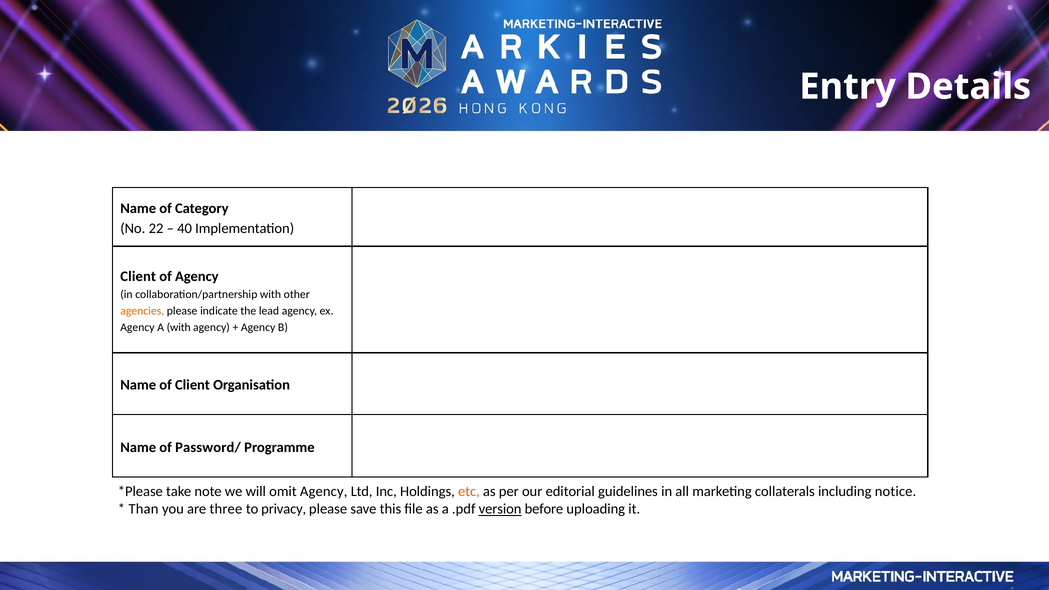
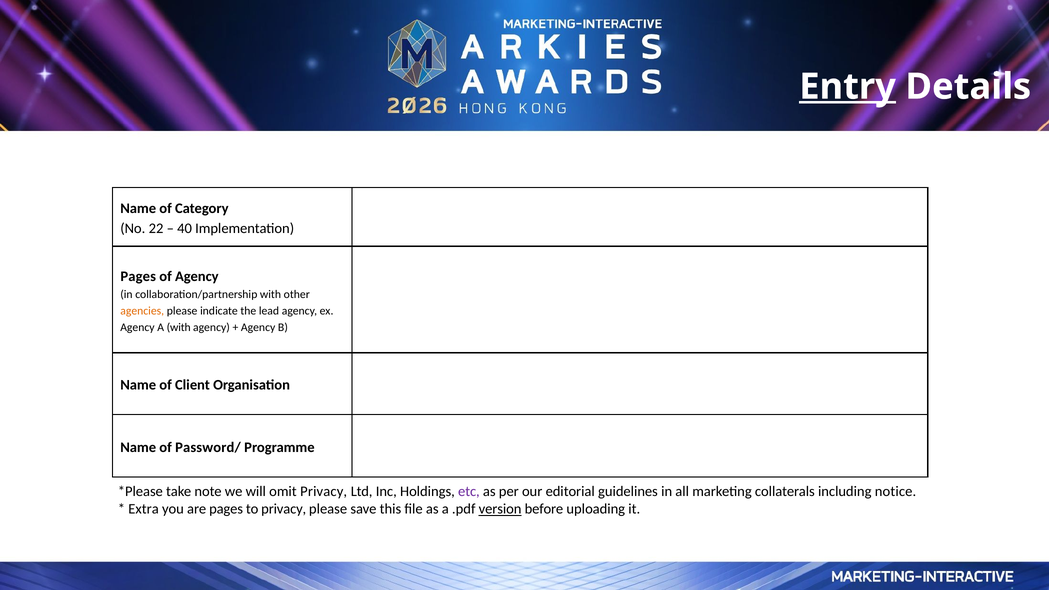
Entry underline: none -> present (848, 87)
Client: Client -> Pages (138, 276)
omit Agency: Agency -> Privacy (324, 492)
etc colour: orange -> purple (469, 492)
Than: Than -> Extra (144, 509)
are three: three -> pages (226, 509)
